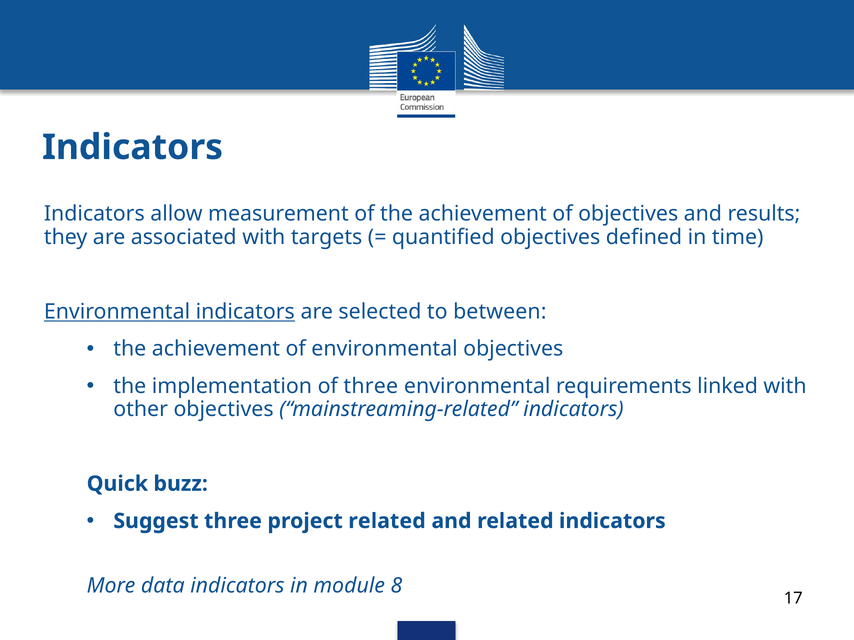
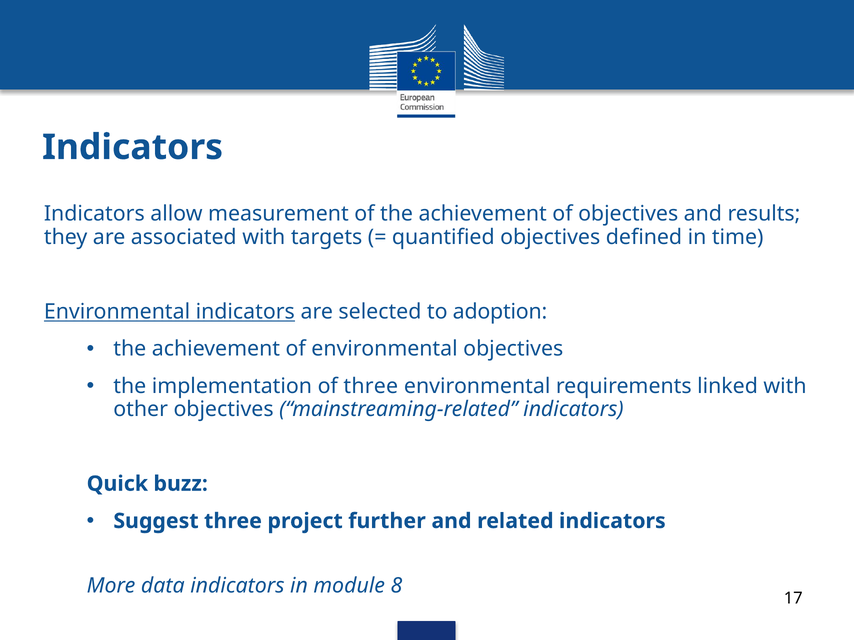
between: between -> adoption (500, 312)
project related: related -> further (387, 521)
